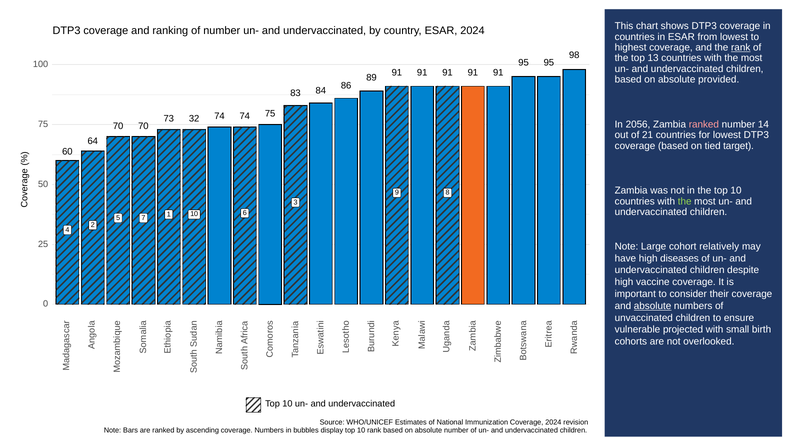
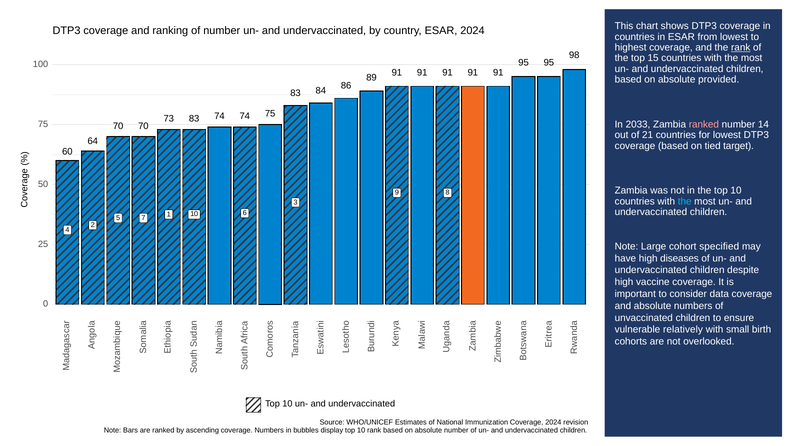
13: 13 -> 15 (653, 58)
73 32: 32 -> 83 (194, 118)
2056: 2056 -> 2033 (638, 124)
the colour: light green -> light blue (685, 201)
relatively: relatively -> specified (719, 246)
their: their -> data (719, 294)
absolute underline: present -> none (653, 306)
projected: projected -> relatively (683, 329)
